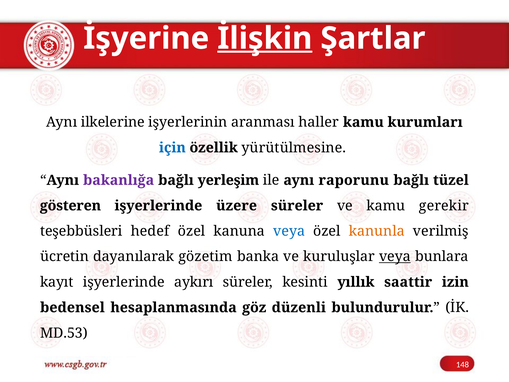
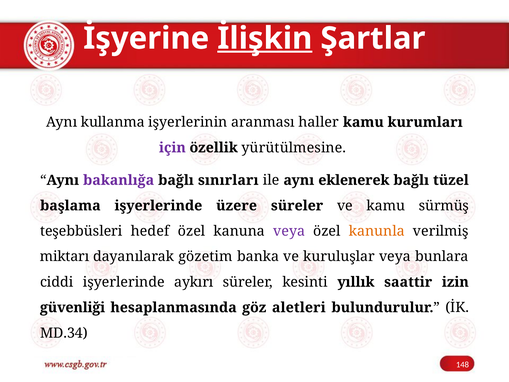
ilkelerine: ilkelerine -> kullanma (113, 122)
için colour: blue -> purple (172, 148)
yerleşim: yerleşim -> sınırları (228, 180)
raporunu: raporunu -> eklenerek (354, 180)
gösteren: gösteren -> başlama (70, 206)
gerekir: gerekir -> sürmüş (444, 206)
veya colour: blue -> purple (289, 231)
ücretin: ücretin -> miktarı (65, 256)
veya underline: present -> none (395, 256)
kayıt: kayıt -> ciddi (57, 282)
bedensel: bedensel -> güvenliği (73, 307)
düzenli: düzenli -> aletleri (299, 307)
MD.53: MD.53 -> MD.34 (64, 333)
